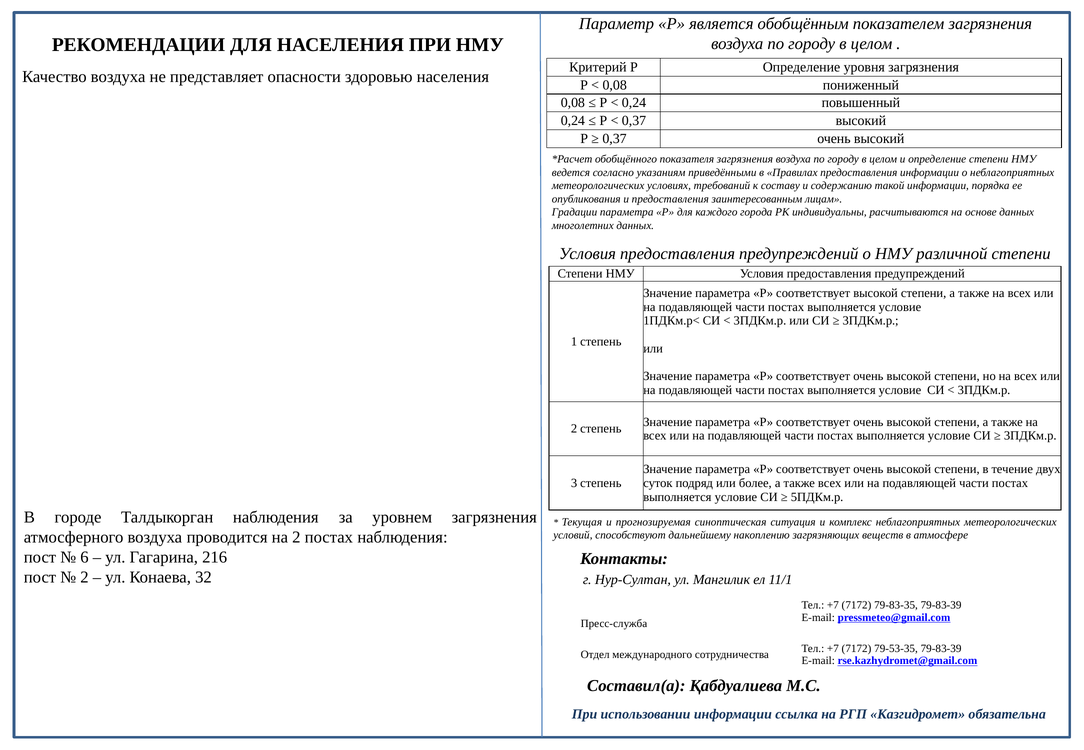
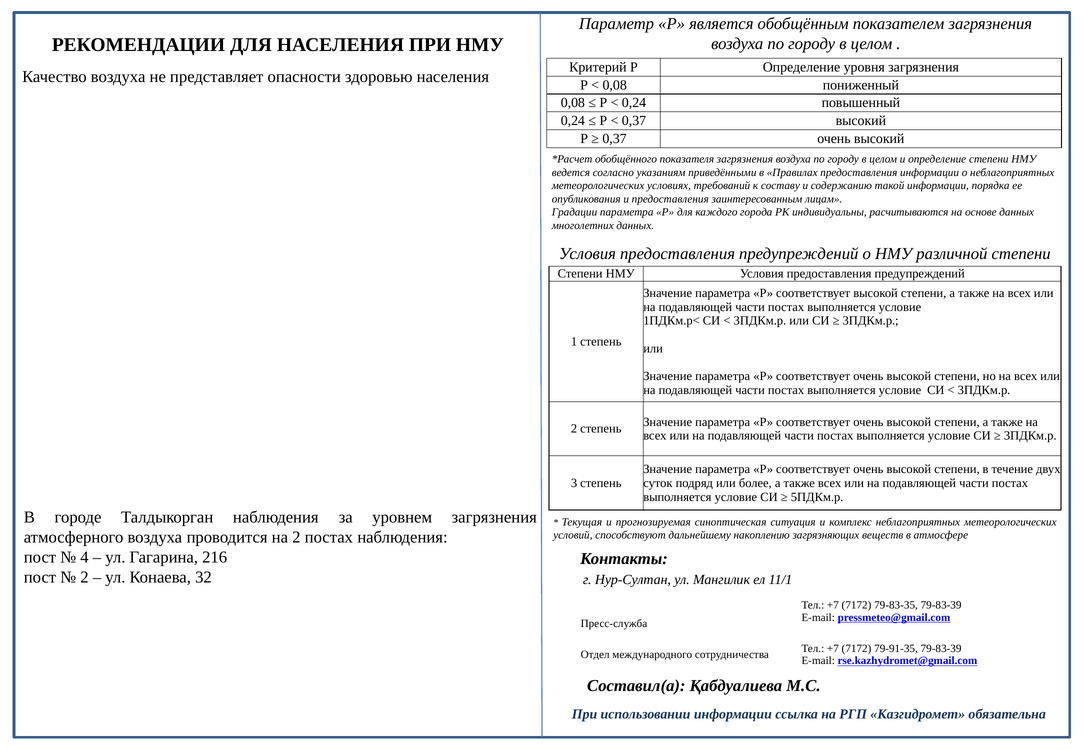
6: 6 -> 4 (84, 557)
79-53-35: 79-53-35 -> 79-91-35 (896, 649)
